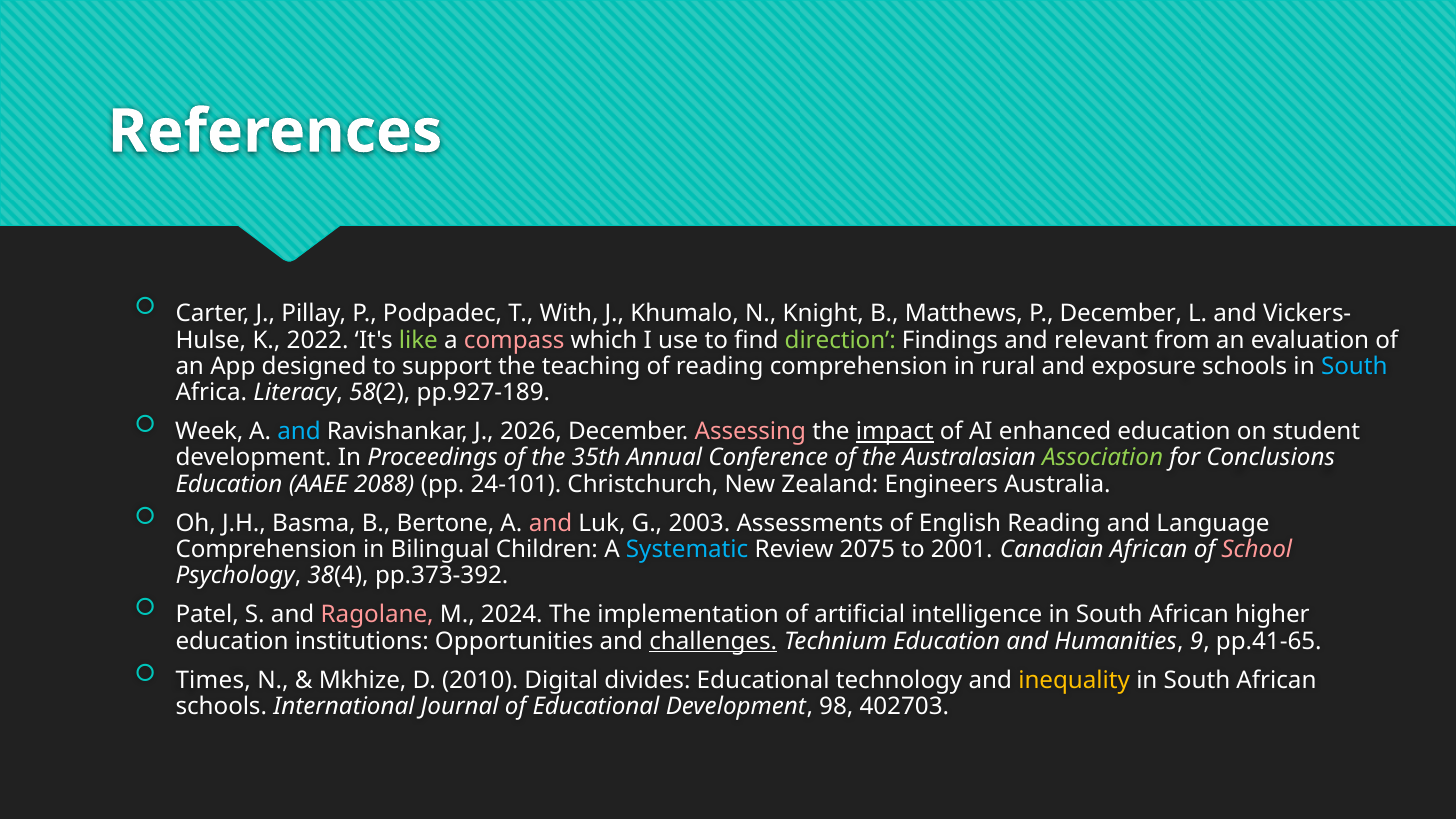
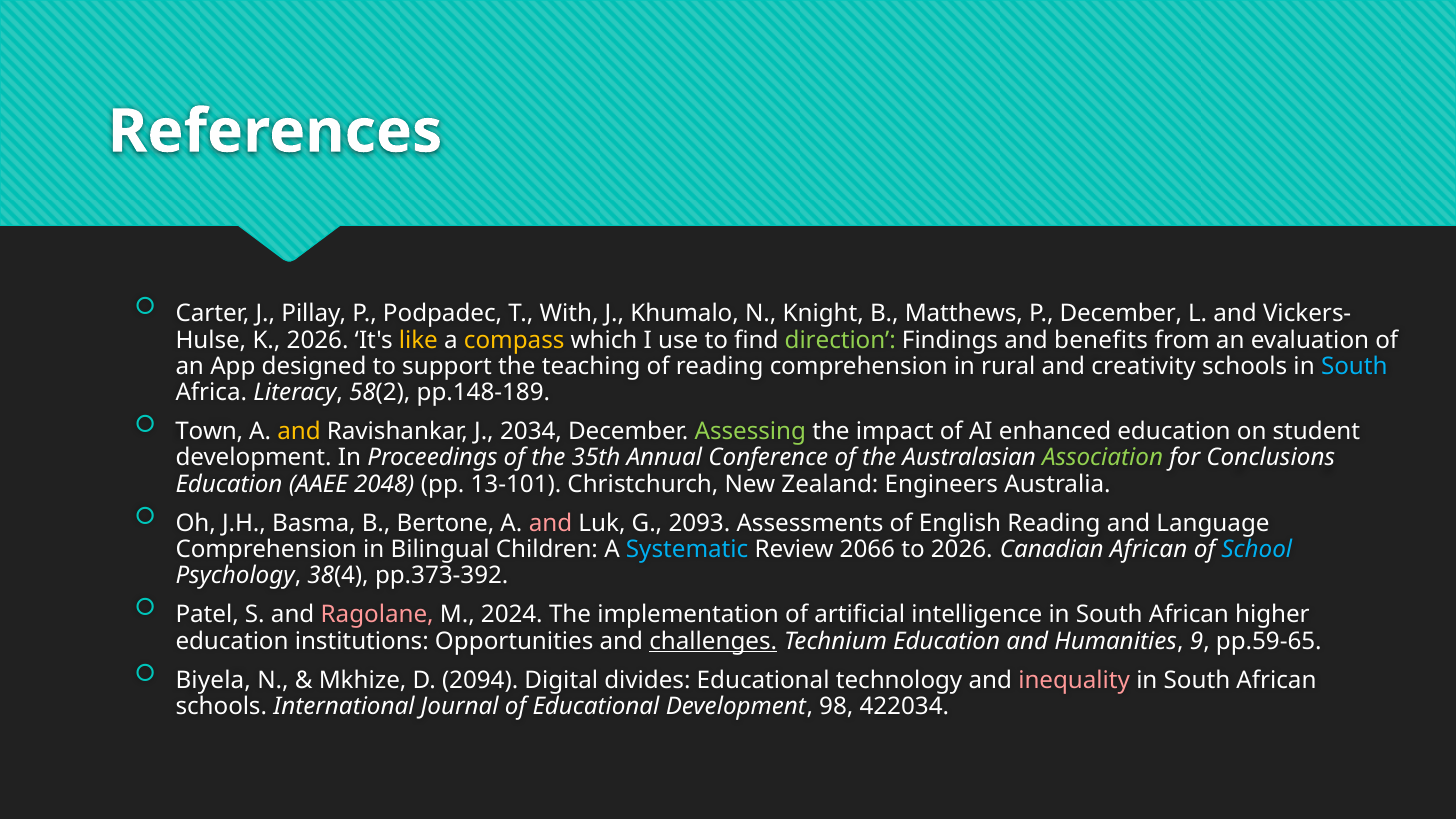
K 2022: 2022 -> 2026 (318, 340)
like colour: light green -> yellow (418, 340)
compass colour: pink -> yellow (514, 340)
relevant: relevant -> benefits (1101, 340)
exposure: exposure -> creativity (1144, 366)
pp.927-189: pp.927-189 -> pp.148-189 (483, 392)
Week: Week -> Town (209, 432)
and colour: light blue -> yellow (299, 432)
2026: 2026 -> 2034 (531, 432)
Assessing colour: pink -> light green (750, 432)
impact underline: present -> none (895, 432)
2088: 2088 -> 2048 (384, 484)
24-101: 24-101 -> 13-101 (516, 484)
2003: 2003 -> 2093 (699, 523)
2075: 2075 -> 2066 (867, 550)
to 2001: 2001 -> 2026 (962, 550)
School colour: pink -> light blue (1257, 550)
pp.41-65: pp.41-65 -> pp.59-65 (1269, 641)
Times: Times -> Biyela (213, 680)
2010: 2010 -> 2094 (480, 680)
inequality colour: yellow -> pink (1074, 680)
402703: 402703 -> 422034 (904, 707)
